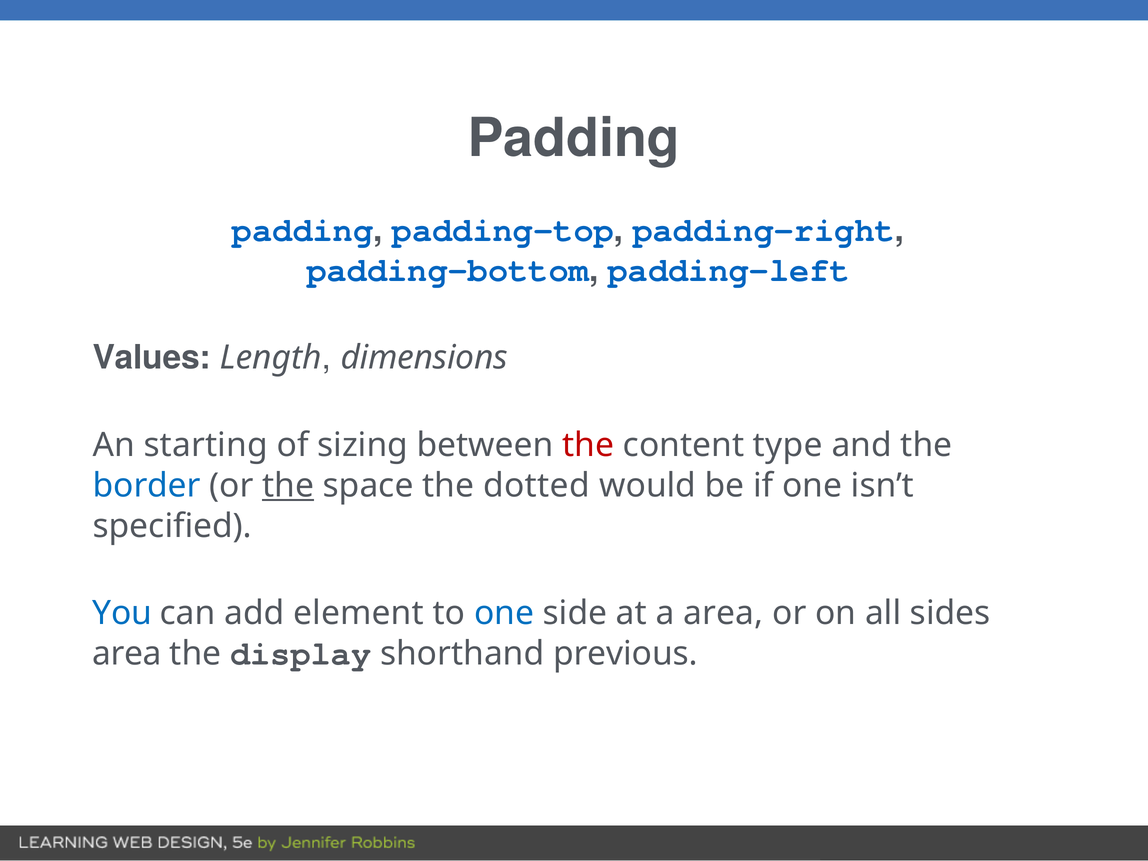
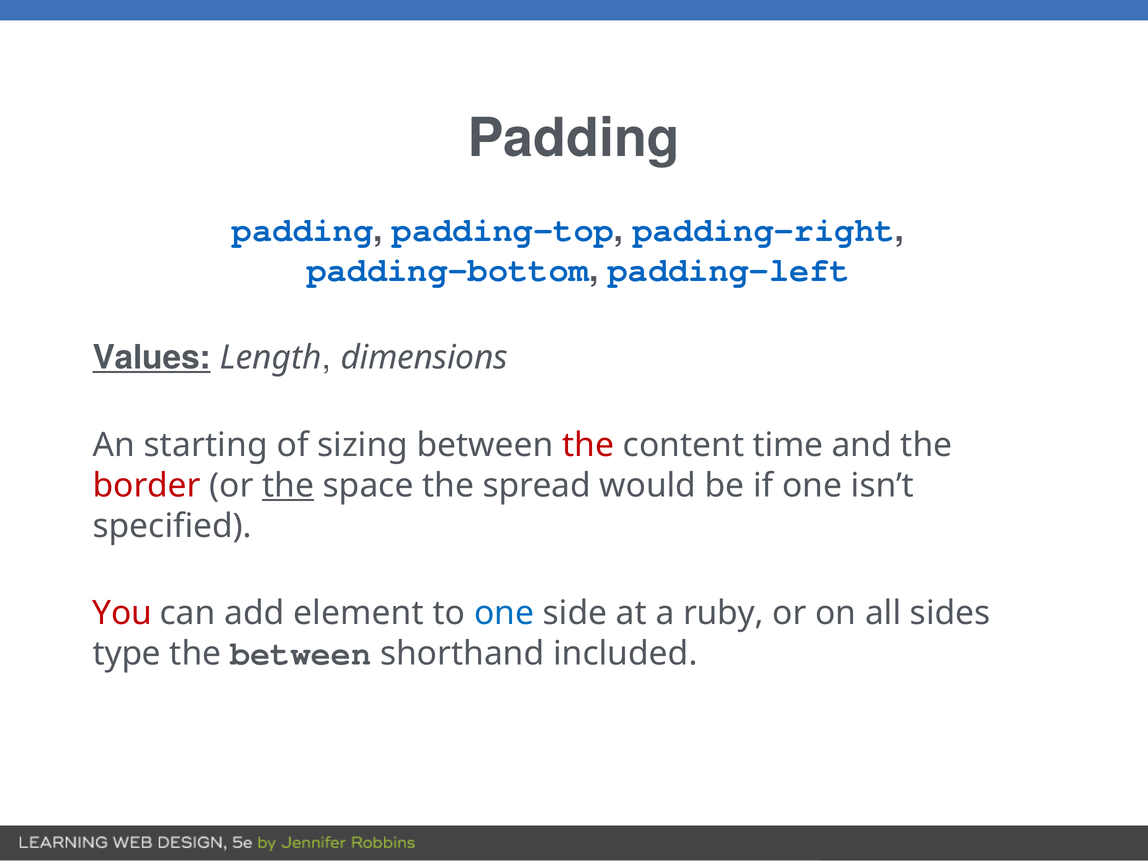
Values underline: none -> present (152, 358)
type: type -> time (788, 445)
border colour: blue -> red (147, 486)
dotted: dotted -> spread (537, 486)
You colour: blue -> red (122, 613)
a area: area -> ruby (724, 613)
area: area -> type (127, 654)
the display: display -> between (301, 654)
previous: previous -> included (625, 654)
